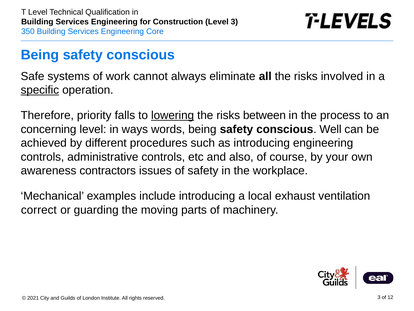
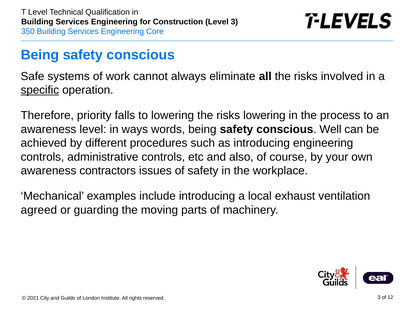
lowering underline: present -> none (173, 115)
risks between: between -> lowering (264, 115)
concerning: concerning -> awareness (49, 129)
correct: correct -> agreed (39, 210)
